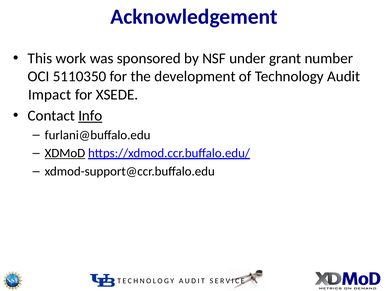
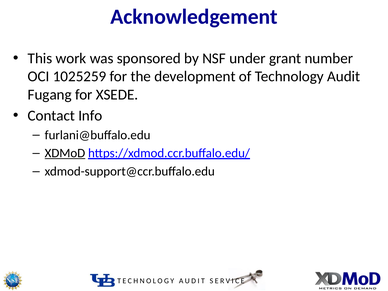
5110350: 5110350 -> 1025259 (80, 76)
Impact: Impact -> Fugang (50, 95)
Info underline: present -> none (90, 116)
